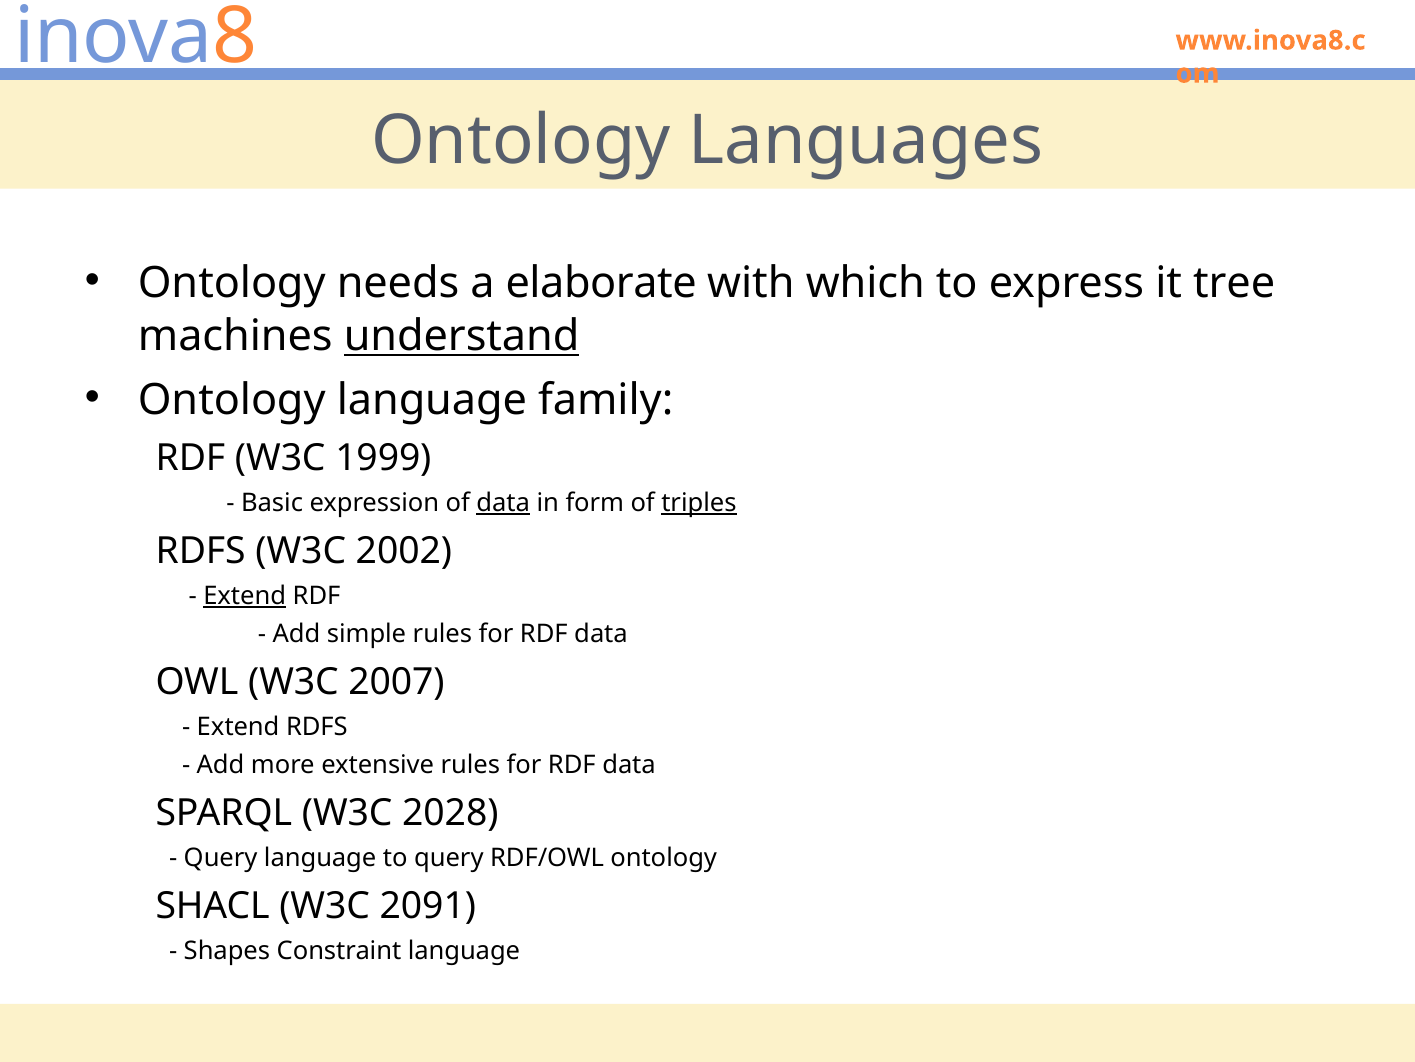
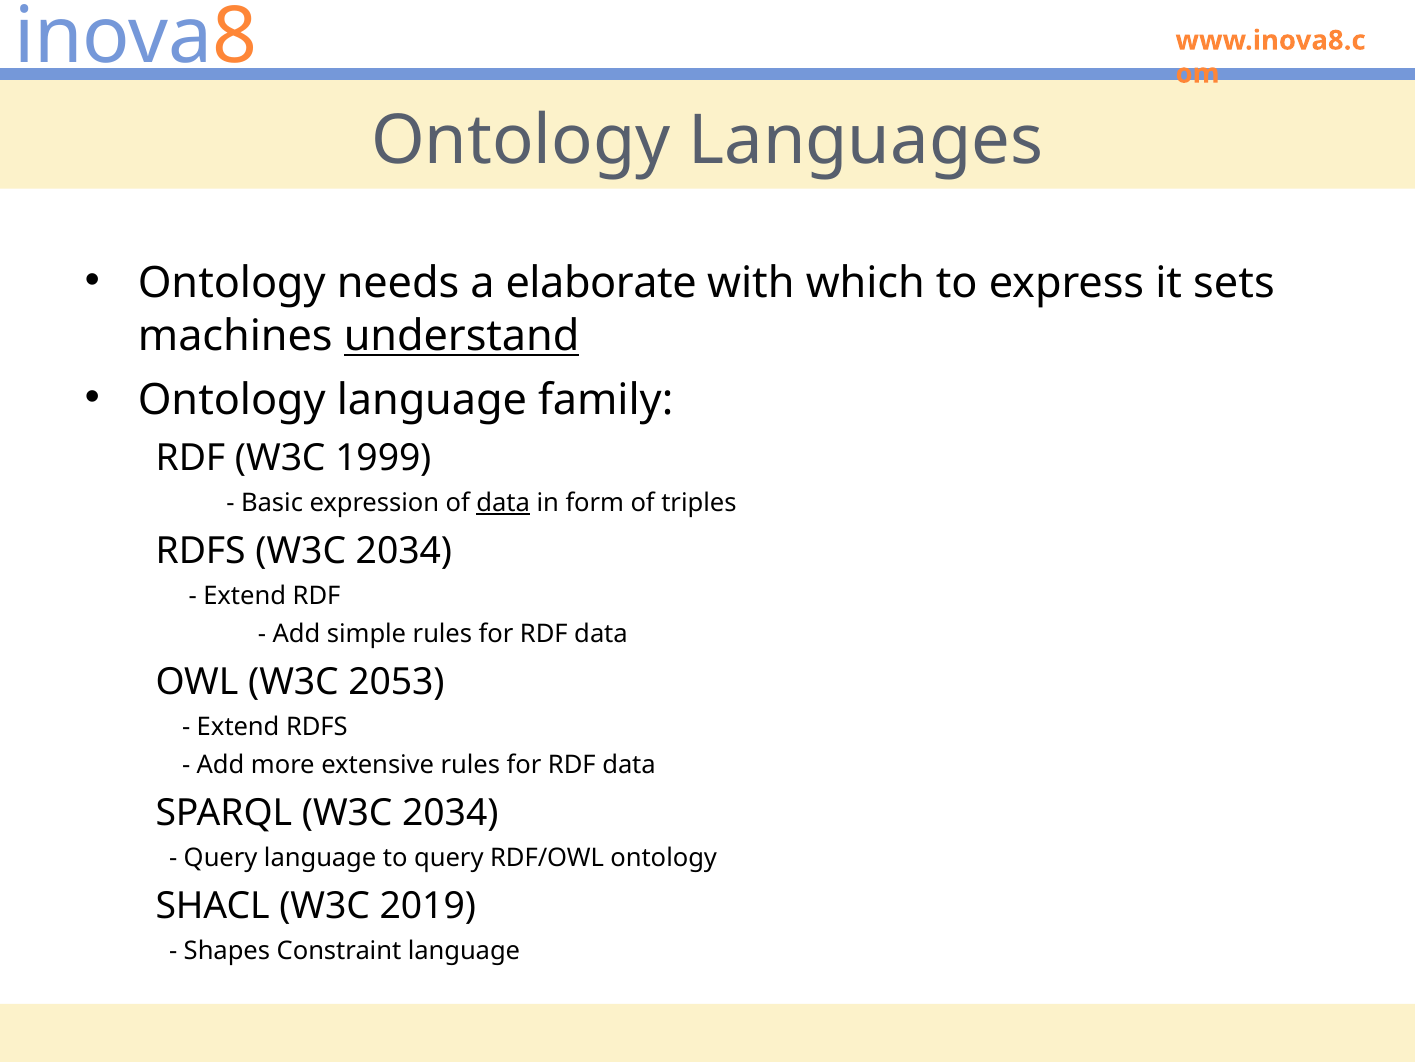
tree: tree -> sets (1234, 283)
triples underline: present -> none (699, 503)
RDFS W3C 2002: 2002 -> 2034 (404, 551)
Extend underline: present -> none (245, 596)
2007: 2007 -> 2053 (397, 682)
SPARQL W3C 2028: 2028 -> 2034 (450, 813)
2091: 2091 -> 2019 (428, 905)
